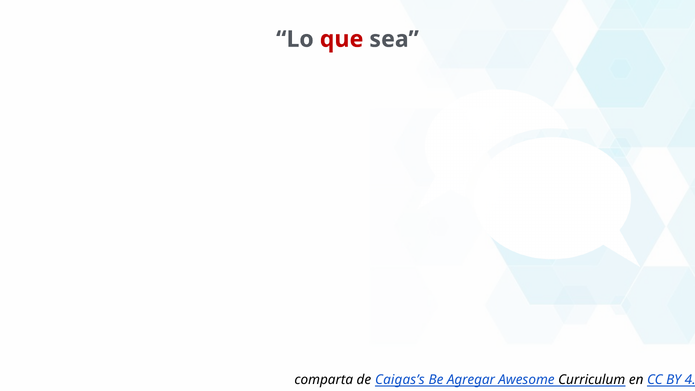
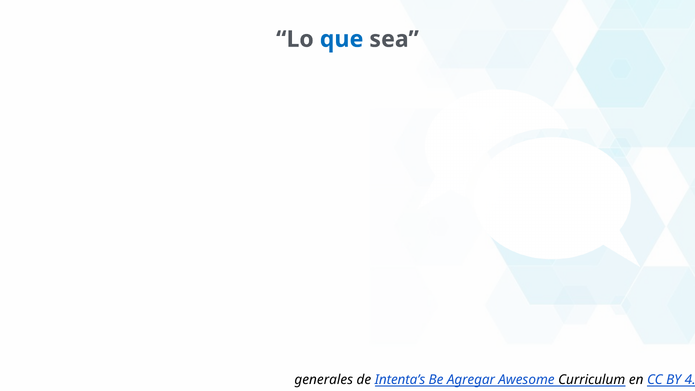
que colour: red -> blue (342, 39)
comparta: comparta -> generales (324, 380)
Caigas’s: Caigas’s -> Intenta’s (400, 380)
